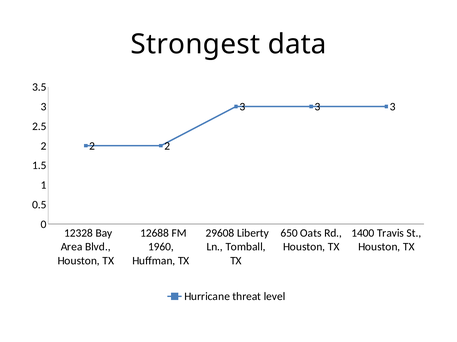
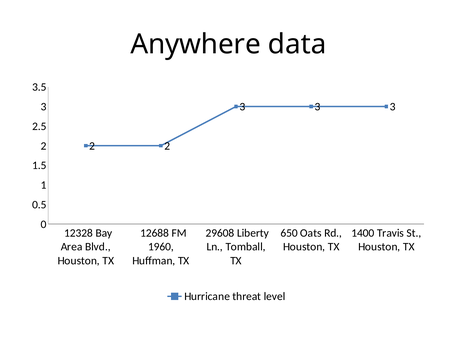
Strongest: Strongest -> Anywhere (196, 44)
